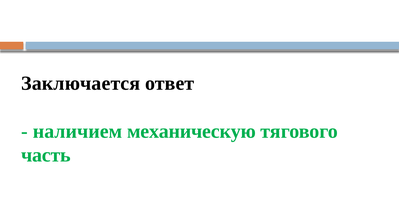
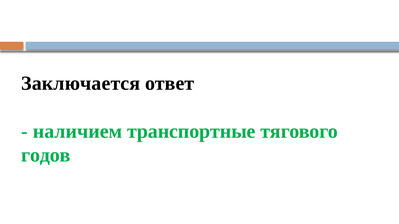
механическую: механическую -> транспортные (191, 131)
часть: часть -> годов (46, 155)
